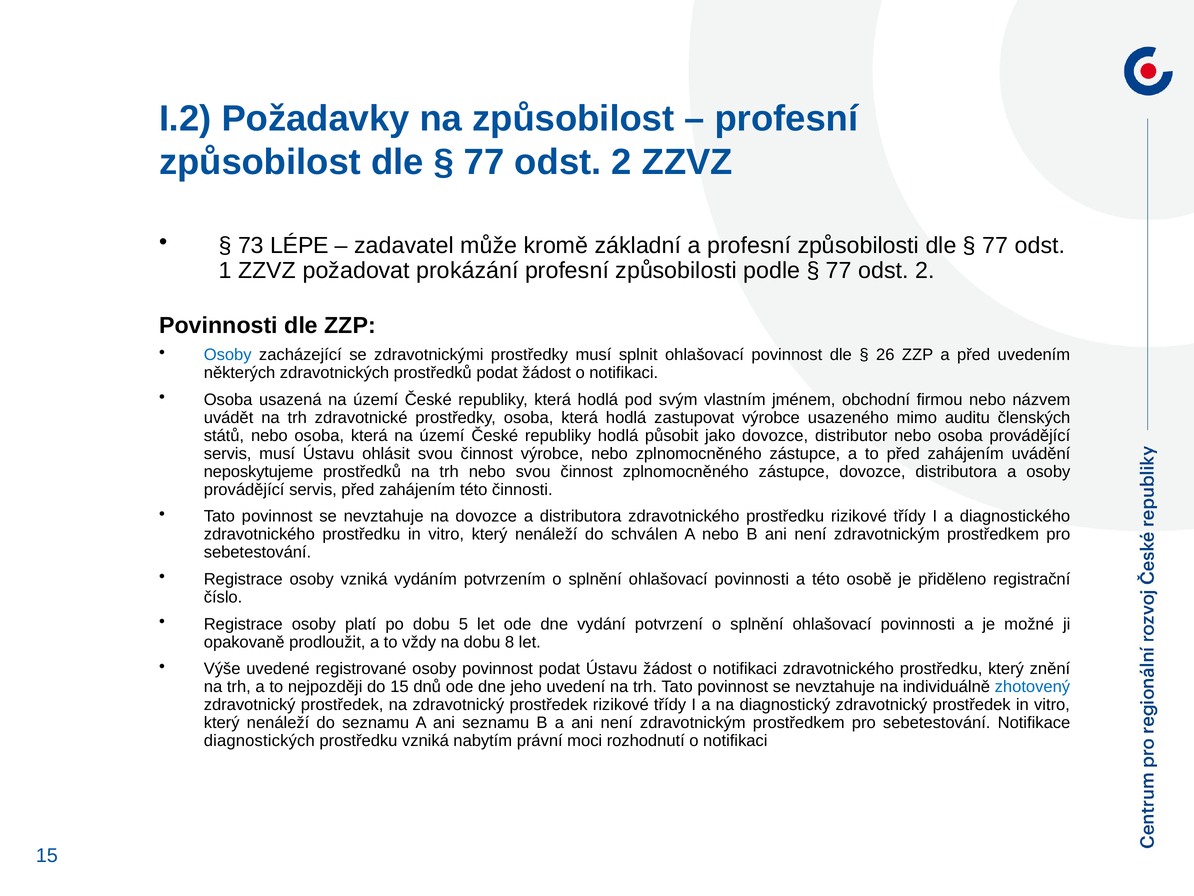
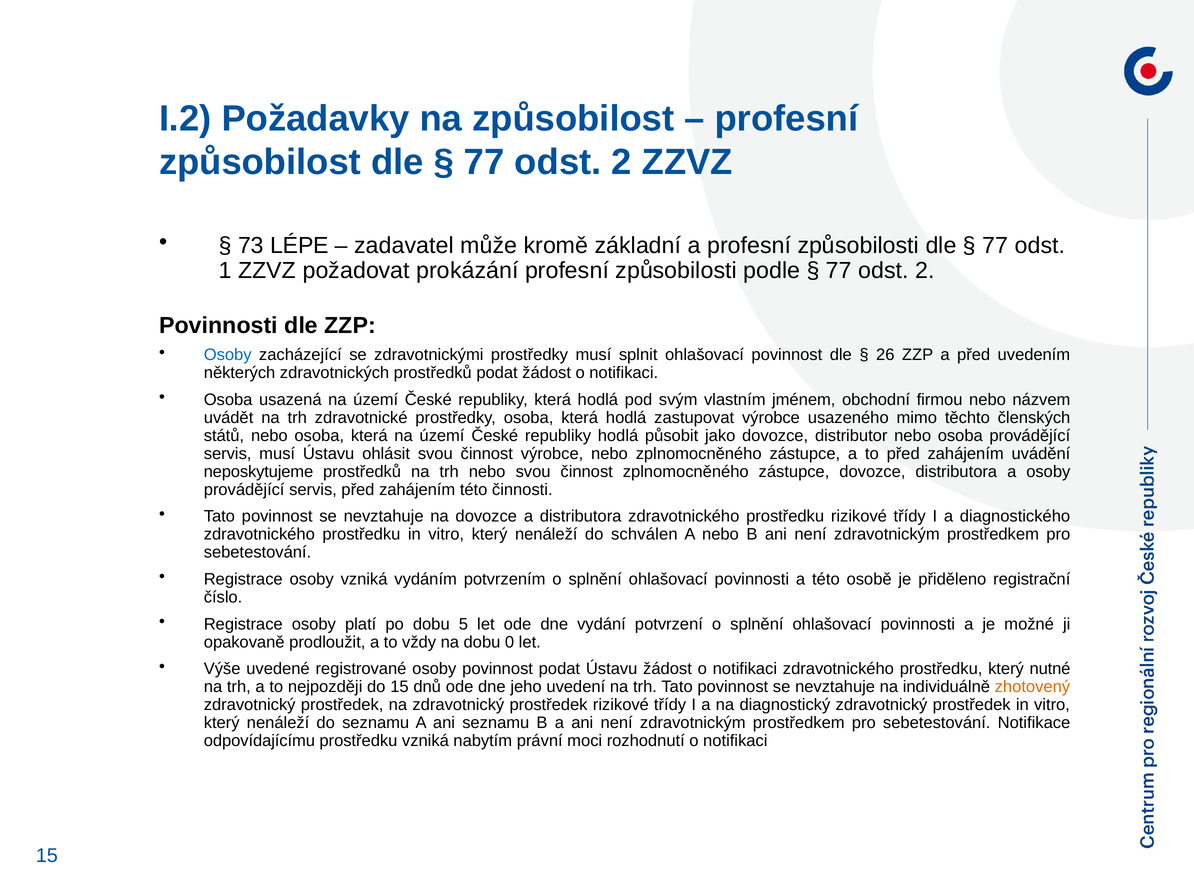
auditu: auditu -> těchto (967, 418)
8: 8 -> 0 (510, 642)
znění: znění -> nutné (1050, 669)
zhotovený colour: blue -> orange (1032, 687)
diagnostických: diagnostických -> odpovídajícímu (259, 740)
